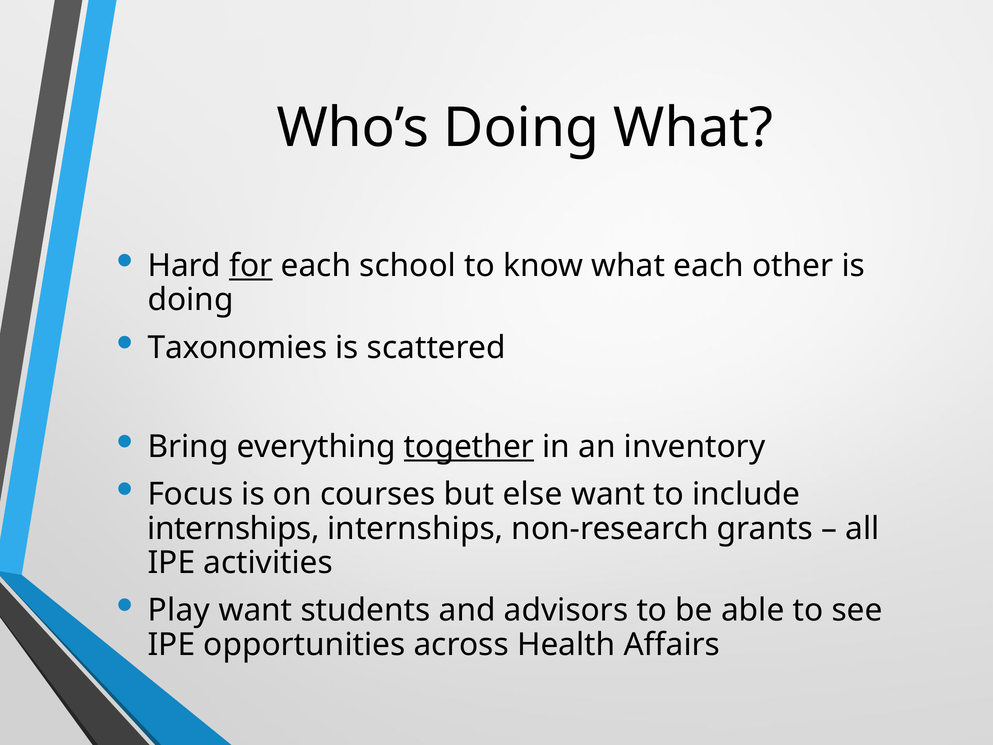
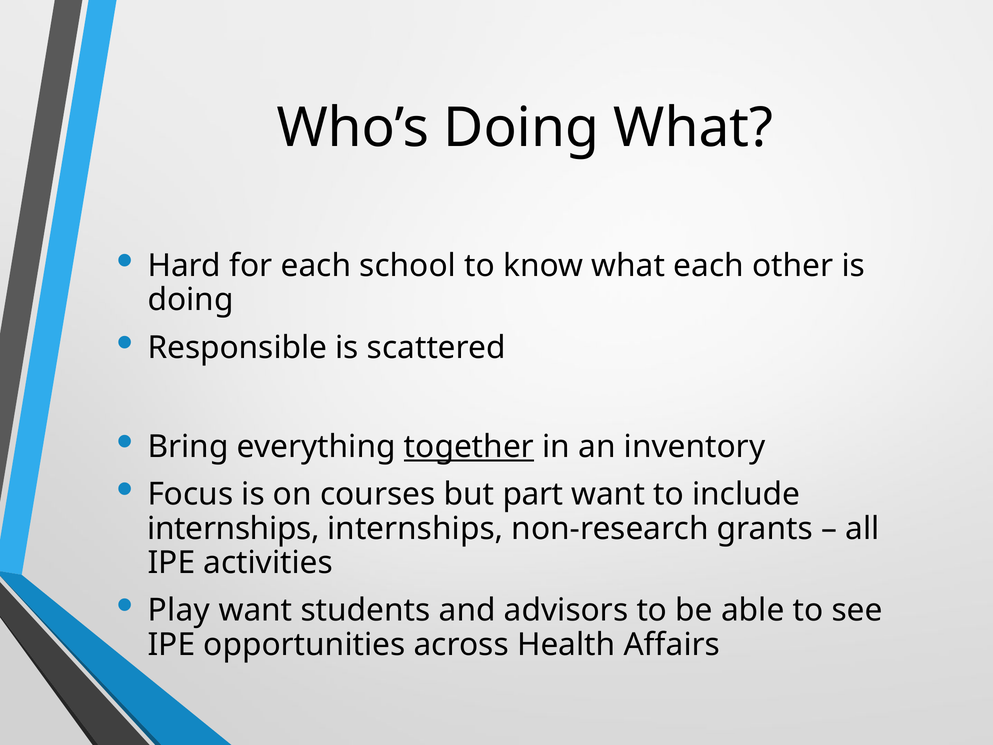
for underline: present -> none (251, 266)
Taxonomies: Taxonomies -> Responsible (237, 348)
else: else -> part (533, 494)
